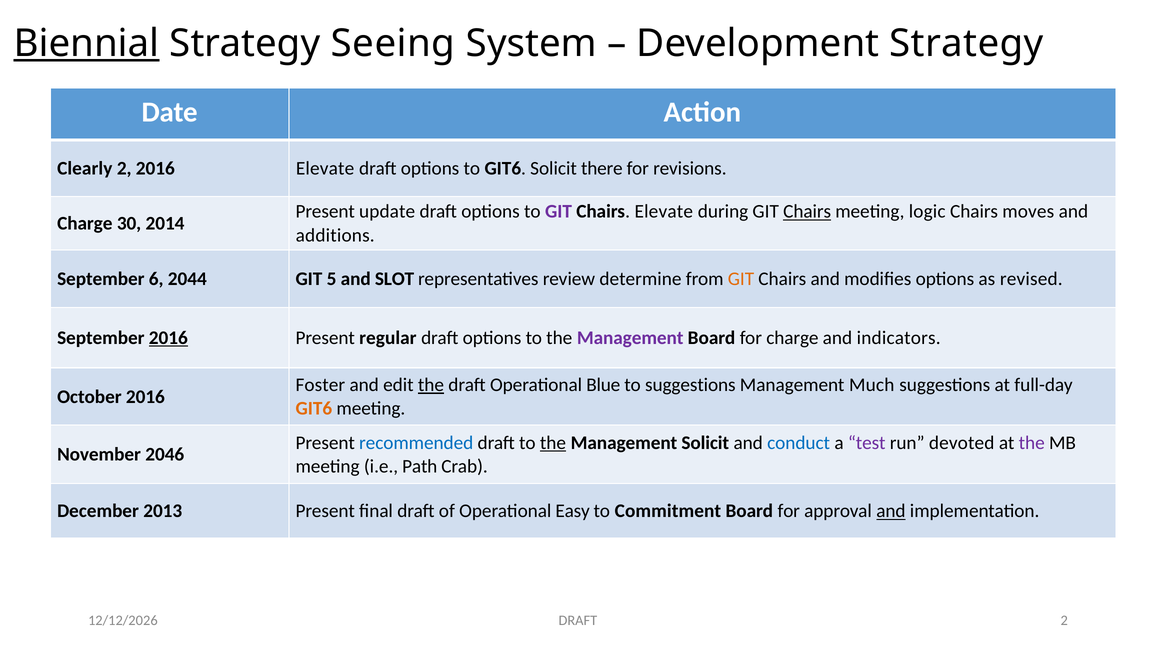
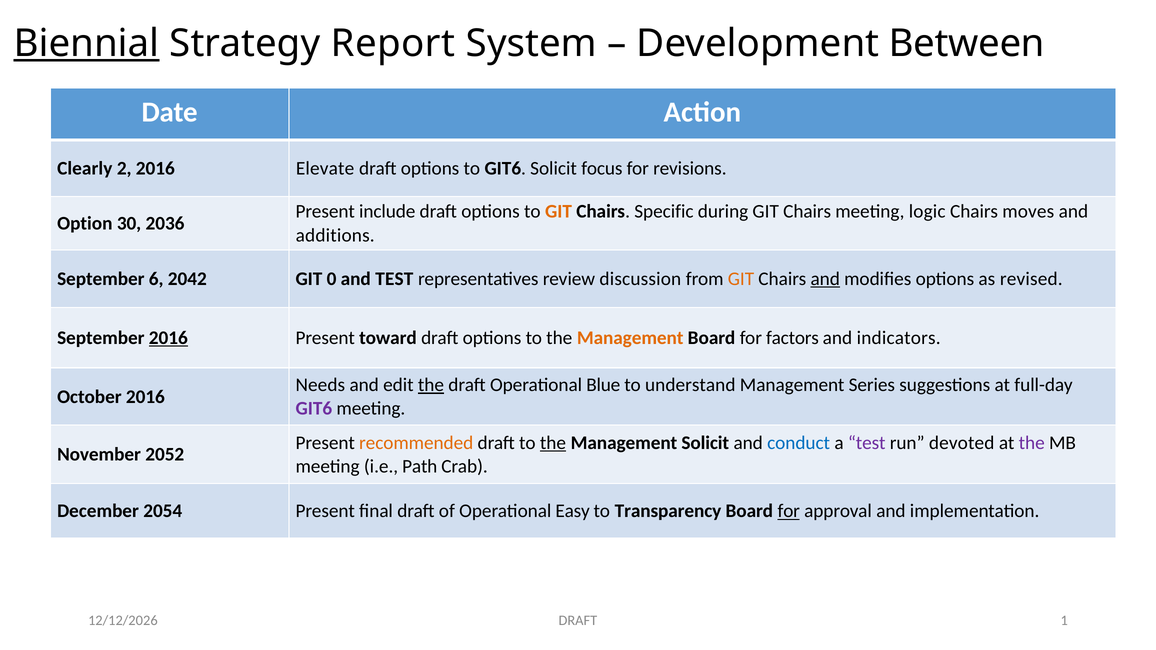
Seeing: Seeing -> Report (393, 44)
Development Strategy: Strategy -> Between (967, 44)
there: there -> focus (602, 169)
update: update -> include (387, 212)
GIT colour: purple -> orange (559, 212)
Chairs Elevate: Elevate -> Specific (664, 212)
Chairs underline: present -> none (807, 212)
Charge: Charge -> Option (85, 223)
2014: 2014 -> 2036 (165, 223)
2044: 2044 -> 2042 (187, 279)
5: 5 -> 0 (332, 279)
and SLOT: SLOT -> TEST (394, 279)
determine: determine -> discussion (640, 279)
and underline: none -> present (825, 279)
regular: regular -> toward (388, 338)
Management colour: purple -> orange (630, 338)
for charge: charge -> factors (792, 338)
Foster: Foster -> Needs (320, 385)
to suggestions: suggestions -> understand (690, 385)
Much: Much -> Series (872, 385)
GIT6 colour: orange -> purple (314, 409)
recommended colour: blue -> orange (416, 443)
2046: 2046 -> 2052 (165, 455)
2013: 2013 -> 2054 (163, 511)
Commitment: Commitment -> Transparency (668, 511)
for underline: none -> present (789, 511)
and underline: present -> none (891, 511)
DRAFT 2: 2 -> 1 (1064, 621)
